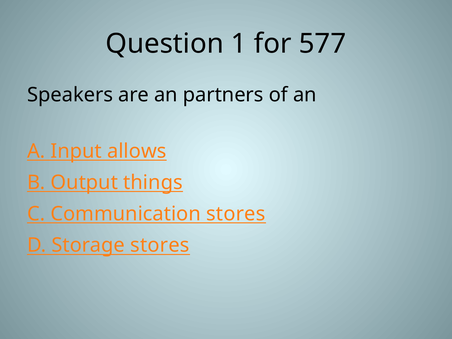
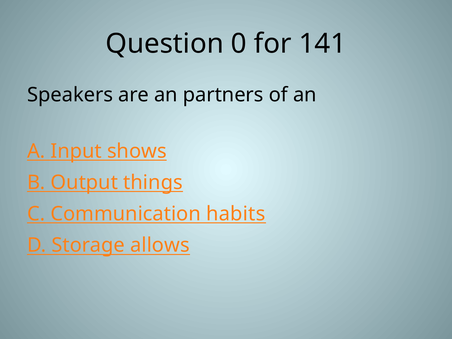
1: 1 -> 0 (239, 44)
577: 577 -> 141 (322, 44)
allows: allows -> shows (137, 151)
Communication stores: stores -> habits (236, 214)
Storage stores: stores -> allows (160, 245)
